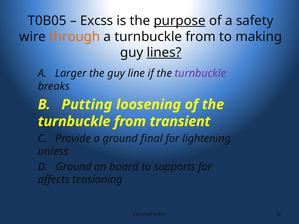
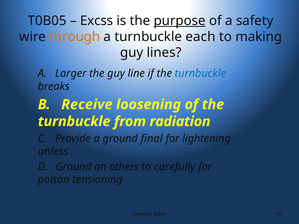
a turnbuckle from: from -> each (200, 37)
lines underline: present -> none (164, 53)
turnbuckle colour: purple -> blue (200, 74)
Putting: Putting -> Receive (87, 105)
transient: transient -> radiation (180, 122)
board: board -> others (124, 167)
supports: supports -> carefully (175, 167)
affects: affects -> poison (54, 180)
